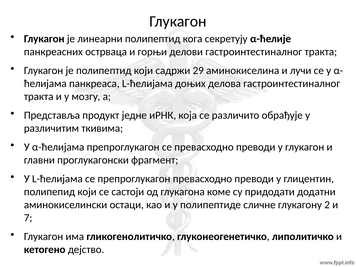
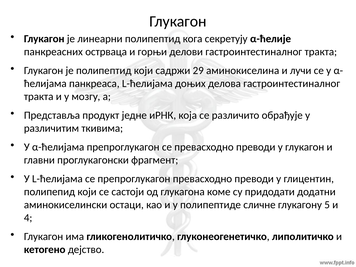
2: 2 -> 5 (327, 205)
7: 7 -> 4 (28, 218)
